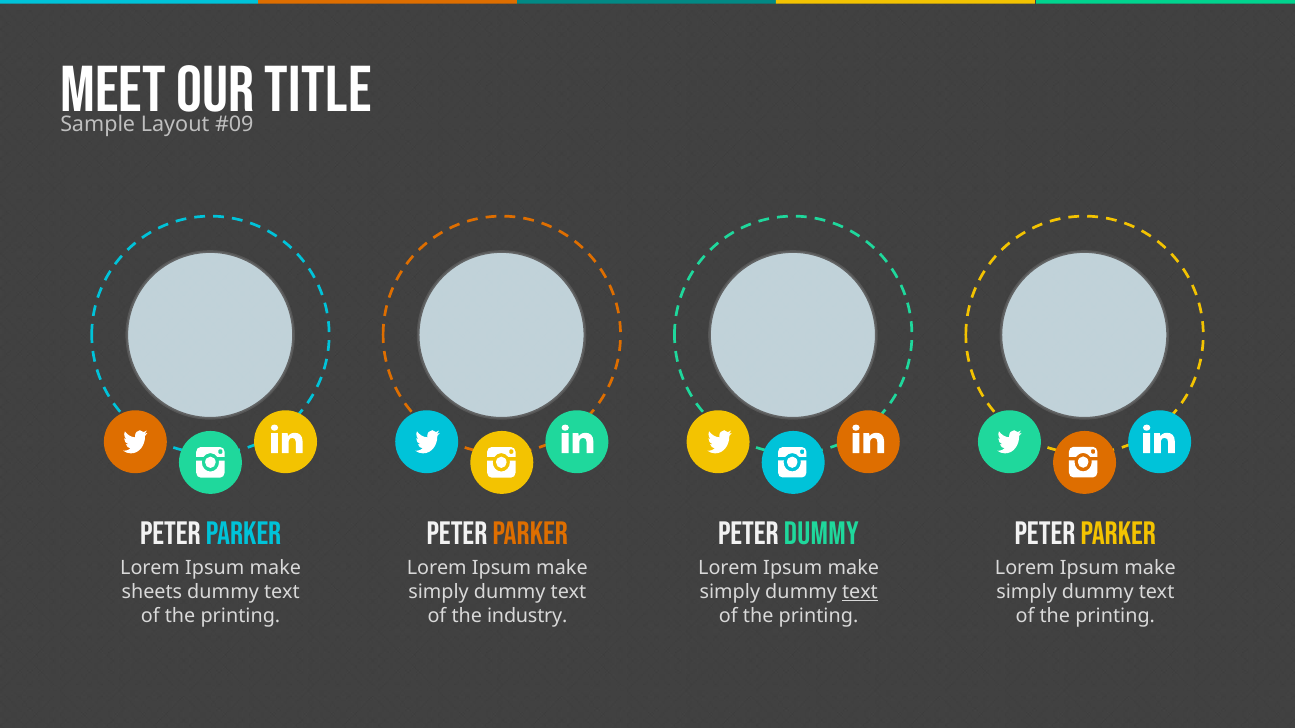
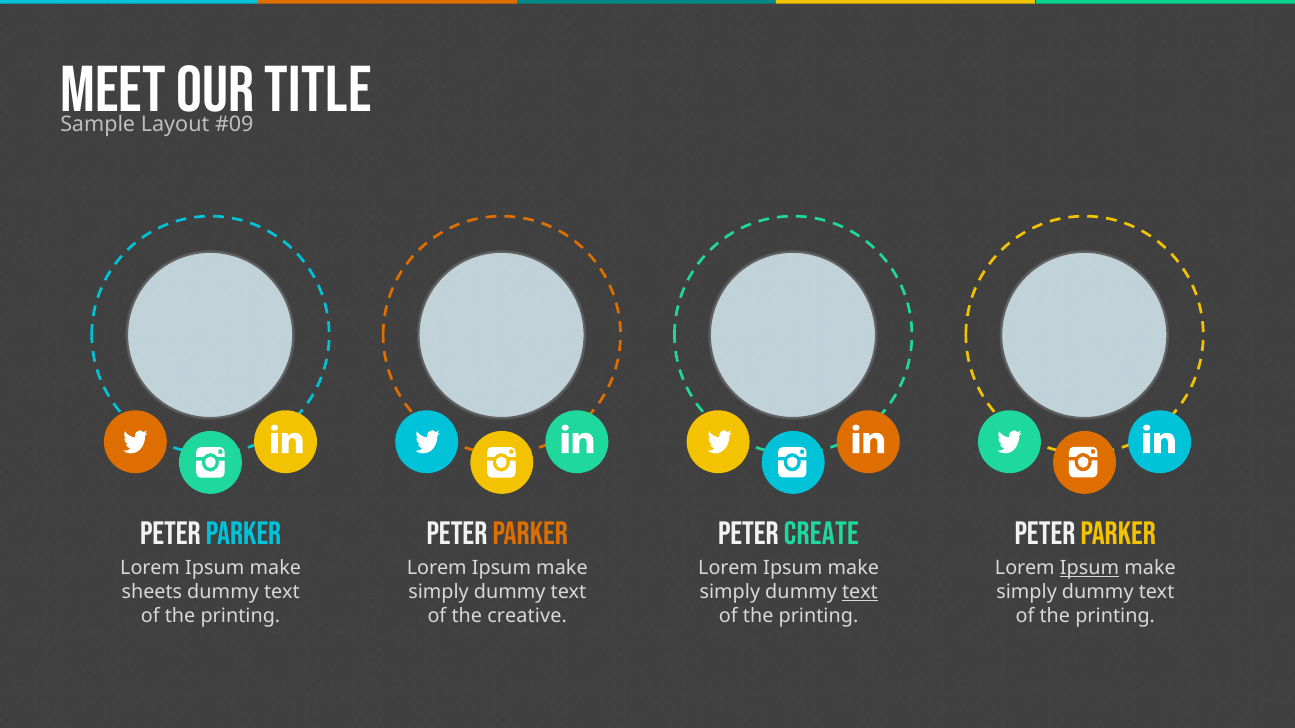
PETER DUMMY: DUMMY -> CREATE (821, 534)
Ipsum underline: none -> present (1089, 569)
industry: industry -> creative (527, 616)
